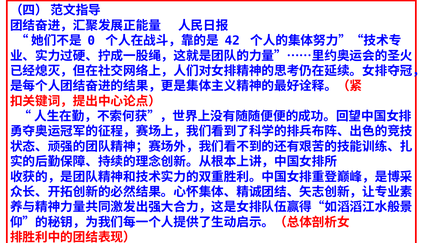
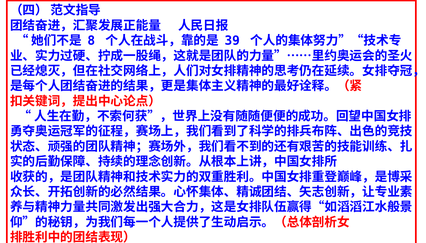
0: 0 -> 8 (91, 41)
42: 42 -> 39 (232, 41)
